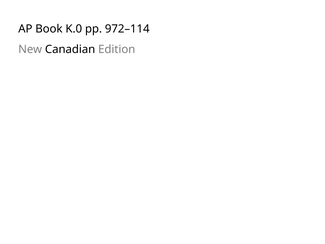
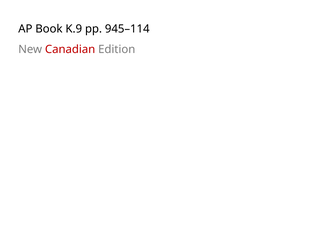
K.0: K.0 -> K.9 (74, 29)
972–114: 972–114 -> 945–114 (127, 29)
Canadian colour: black -> red (70, 49)
